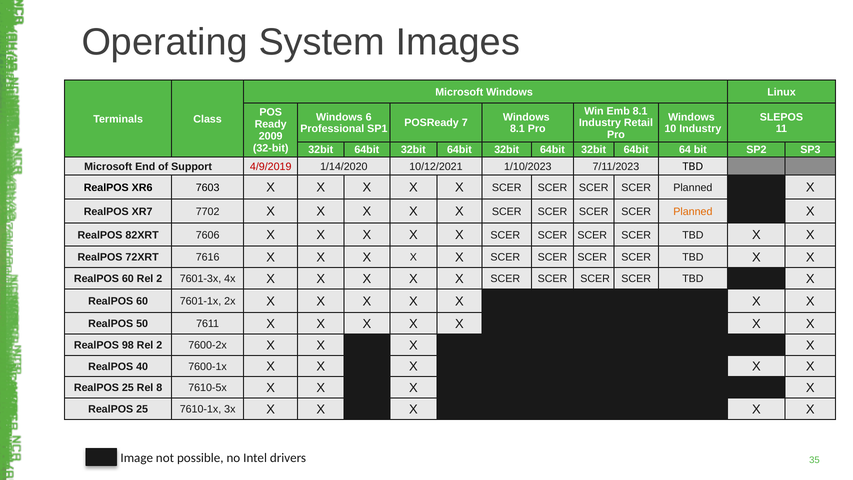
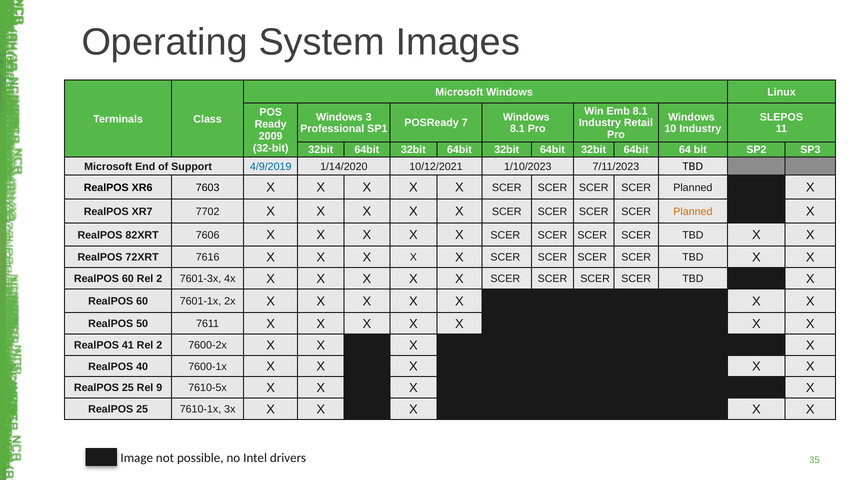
6: 6 -> 3 (369, 117)
4/9/2019 colour: red -> blue (271, 166)
98: 98 -> 41 (128, 345)
8: 8 -> 9 (159, 388)
